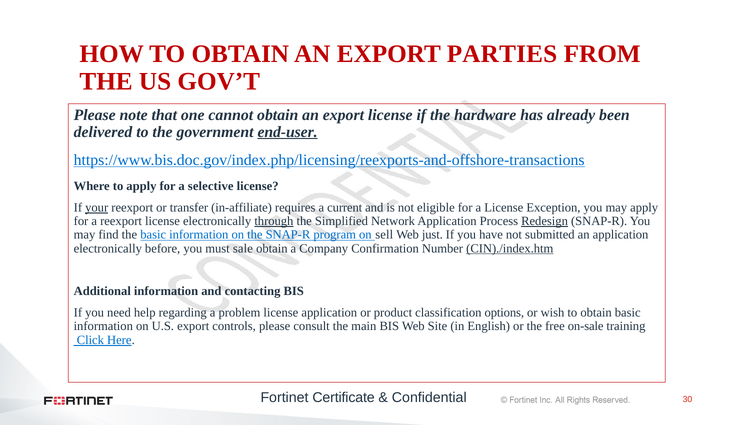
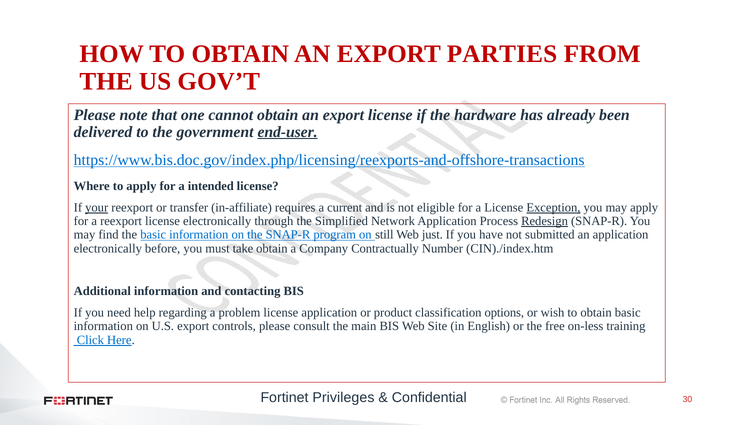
selective: selective -> intended (211, 186)
Exception underline: none -> present (553, 208)
through underline: present -> none (274, 221)
sell: sell -> still (384, 235)
sale: sale -> take (243, 248)
Confirmation: Confirmation -> Contractually (385, 248)
CIN)./index.htm underline: present -> none (510, 248)
on-sale: on-sale -> on-less (586, 326)
Certificate: Certificate -> Privileges (343, 398)
